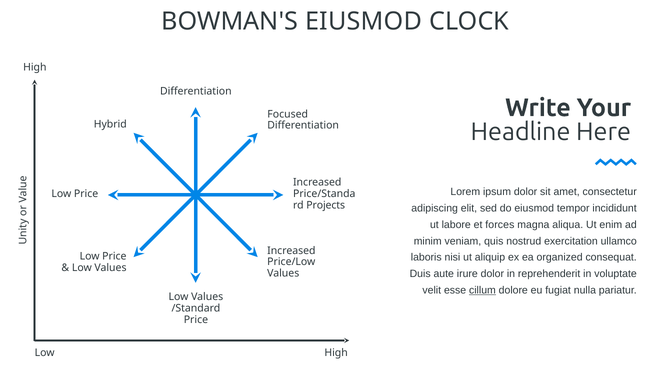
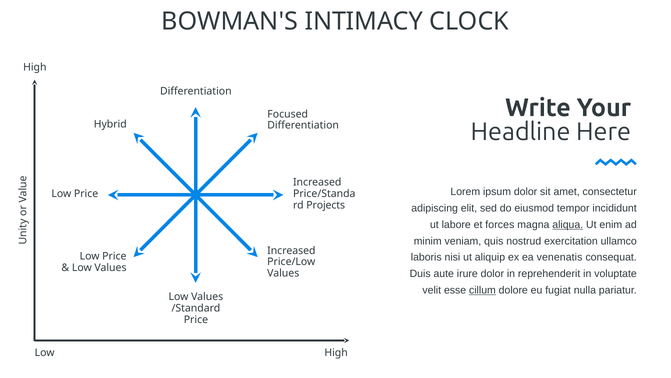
BOWMAN'S EIUSMOD: EIUSMOD -> INTIMACY (364, 21)
aliqua underline: none -> present (568, 224)
organized: organized -> venenatis (560, 257)
